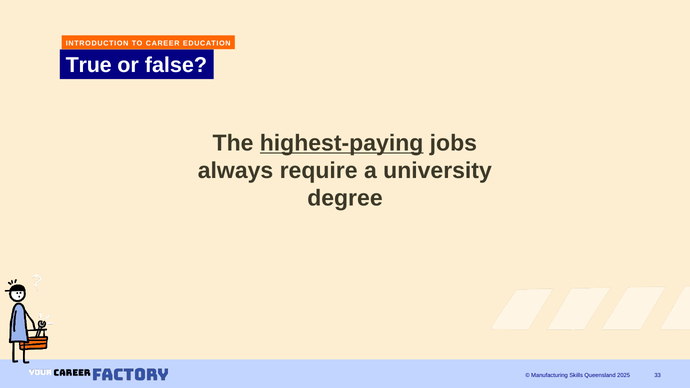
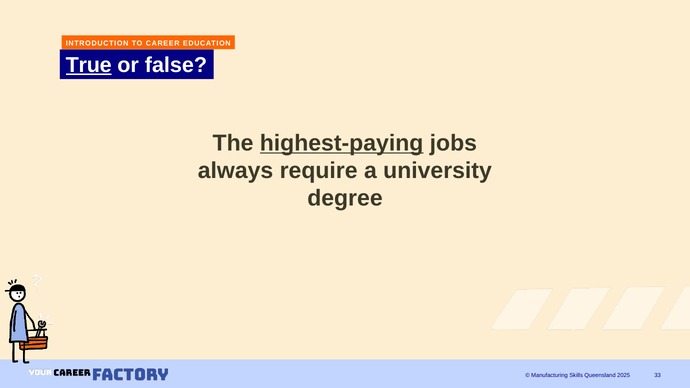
True underline: none -> present (89, 65)
